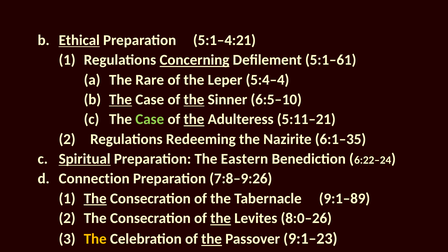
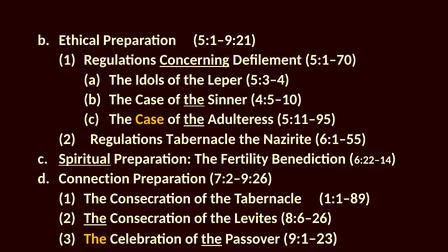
Ethical underline: present -> none (79, 40)
5:1–4:21: 5:1–4:21 -> 5:1–9:21 (224, 40)
5:1–61: 5:1–61 -> 5:1–70 (331, 60)
Rare: Rare -> Idols (150, 80)
5:4–4: 5:4–4 -> 5:3–4 (268, 80)
The underline: present -> none (121, 100)
6:5–10: 6:5–10 -> 4:5–10 (276, 100)
Case colour: light green -> yellow (150, 119)
5:11–21: 5:11–21 -> 5:11–95 (306, 119)
Regulations Redeeming: Redeeming -> Tabernacle (201, 139)
6:1–35: 6:1–35 -> 6:1–55 (341, 139)
Eastern: Eastern -> Fertility (245, 159)
6:22–24: 6:22–24 -> 6:22–14 (373, 160)
7:8–9:26: 7:8–9:26 -> 7:2–9:26 (241, 179)
The underline: present -> none (95, 199)
9:1–89: 9:1–89 -> 1:1–89 (345, 199)
The underline: none -> present (95, 218)
the underline: present -> none (221, 218)
8:0–26: 8:0–26 -> 8:6–26 (306, 218)
